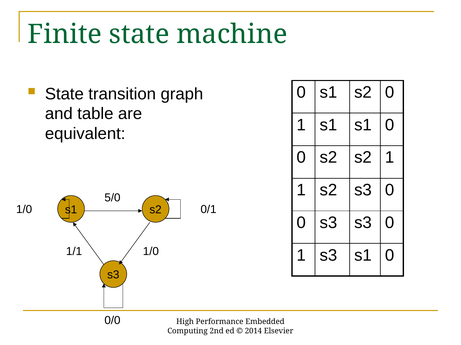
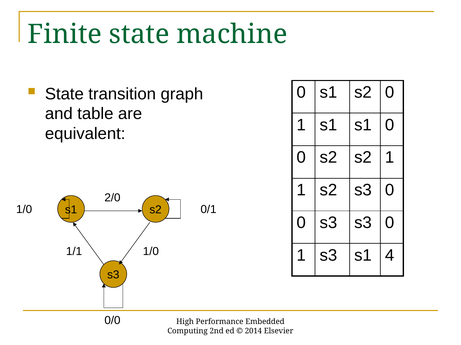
5/0: 5/0 -> 2/0 (112, 198)
s3 s1 0: 0 -> 4 (390, 256)
